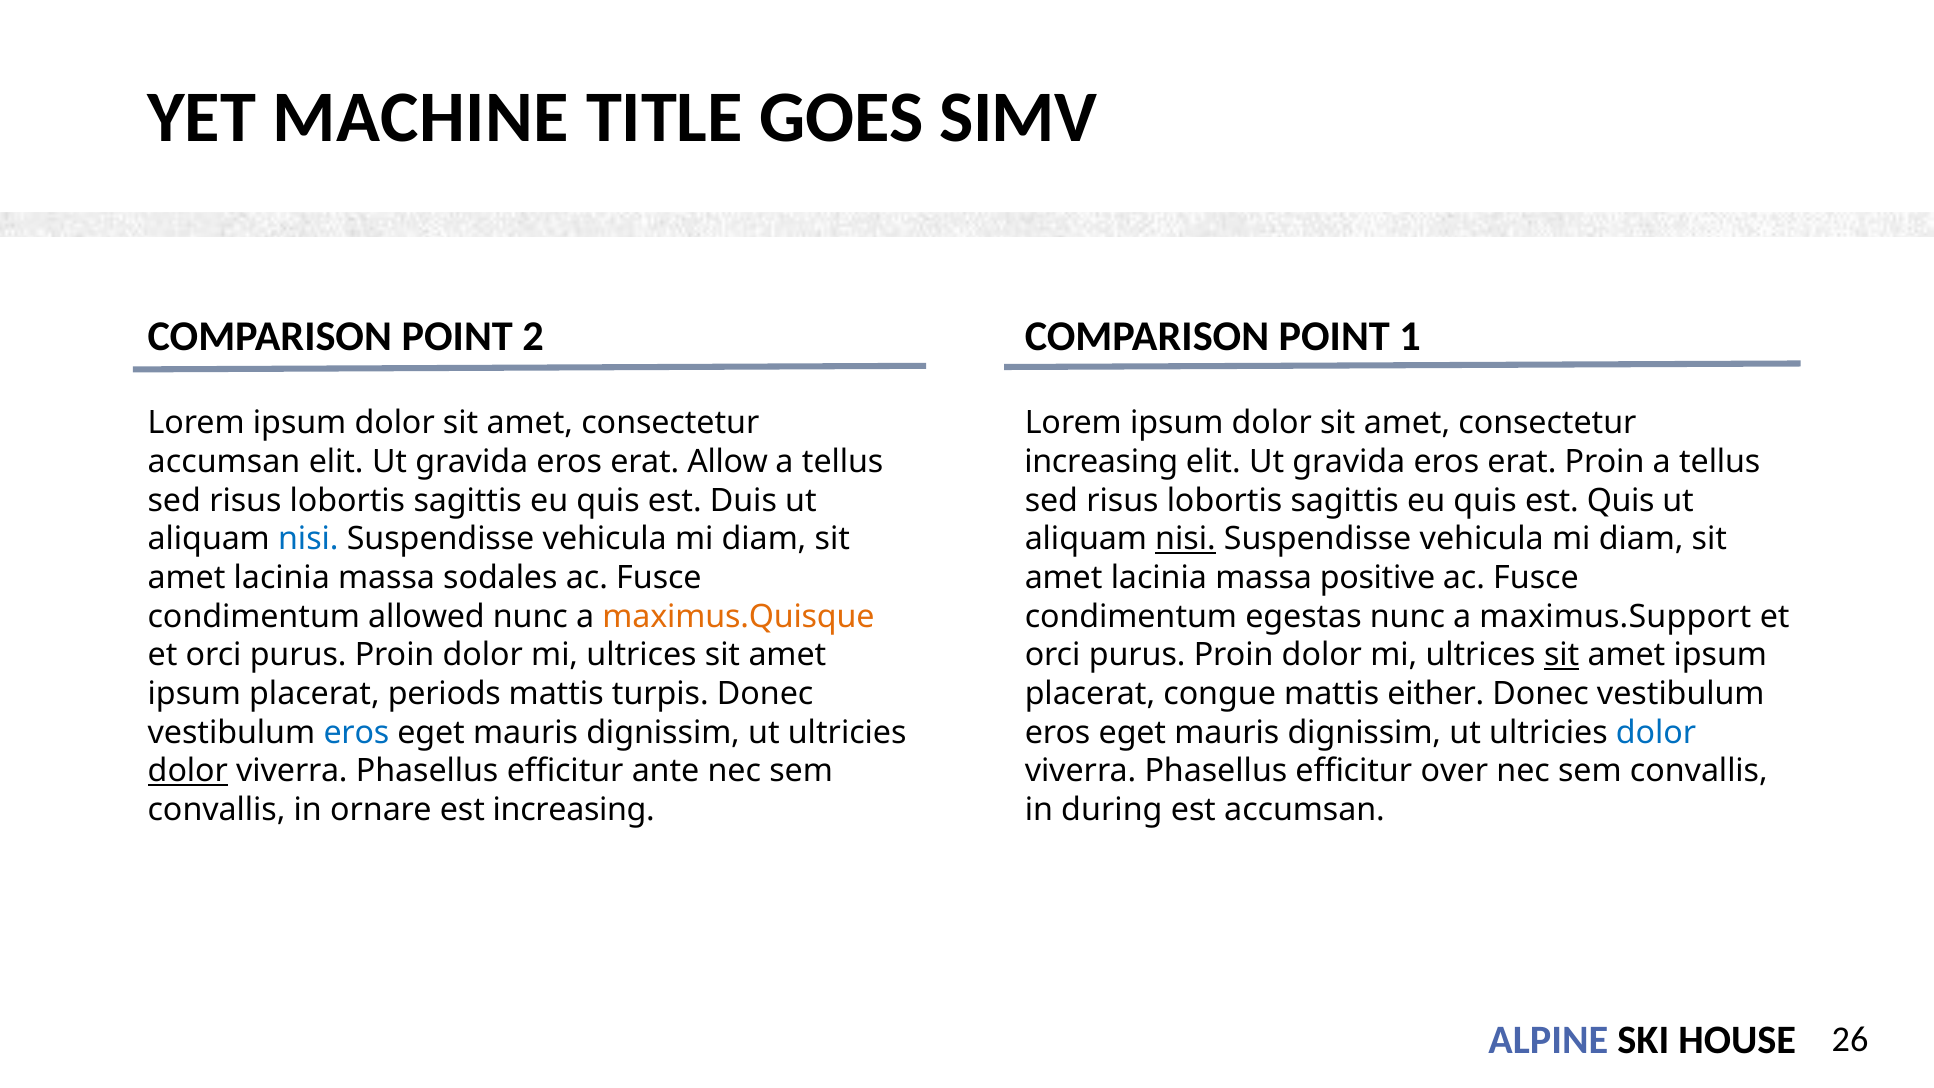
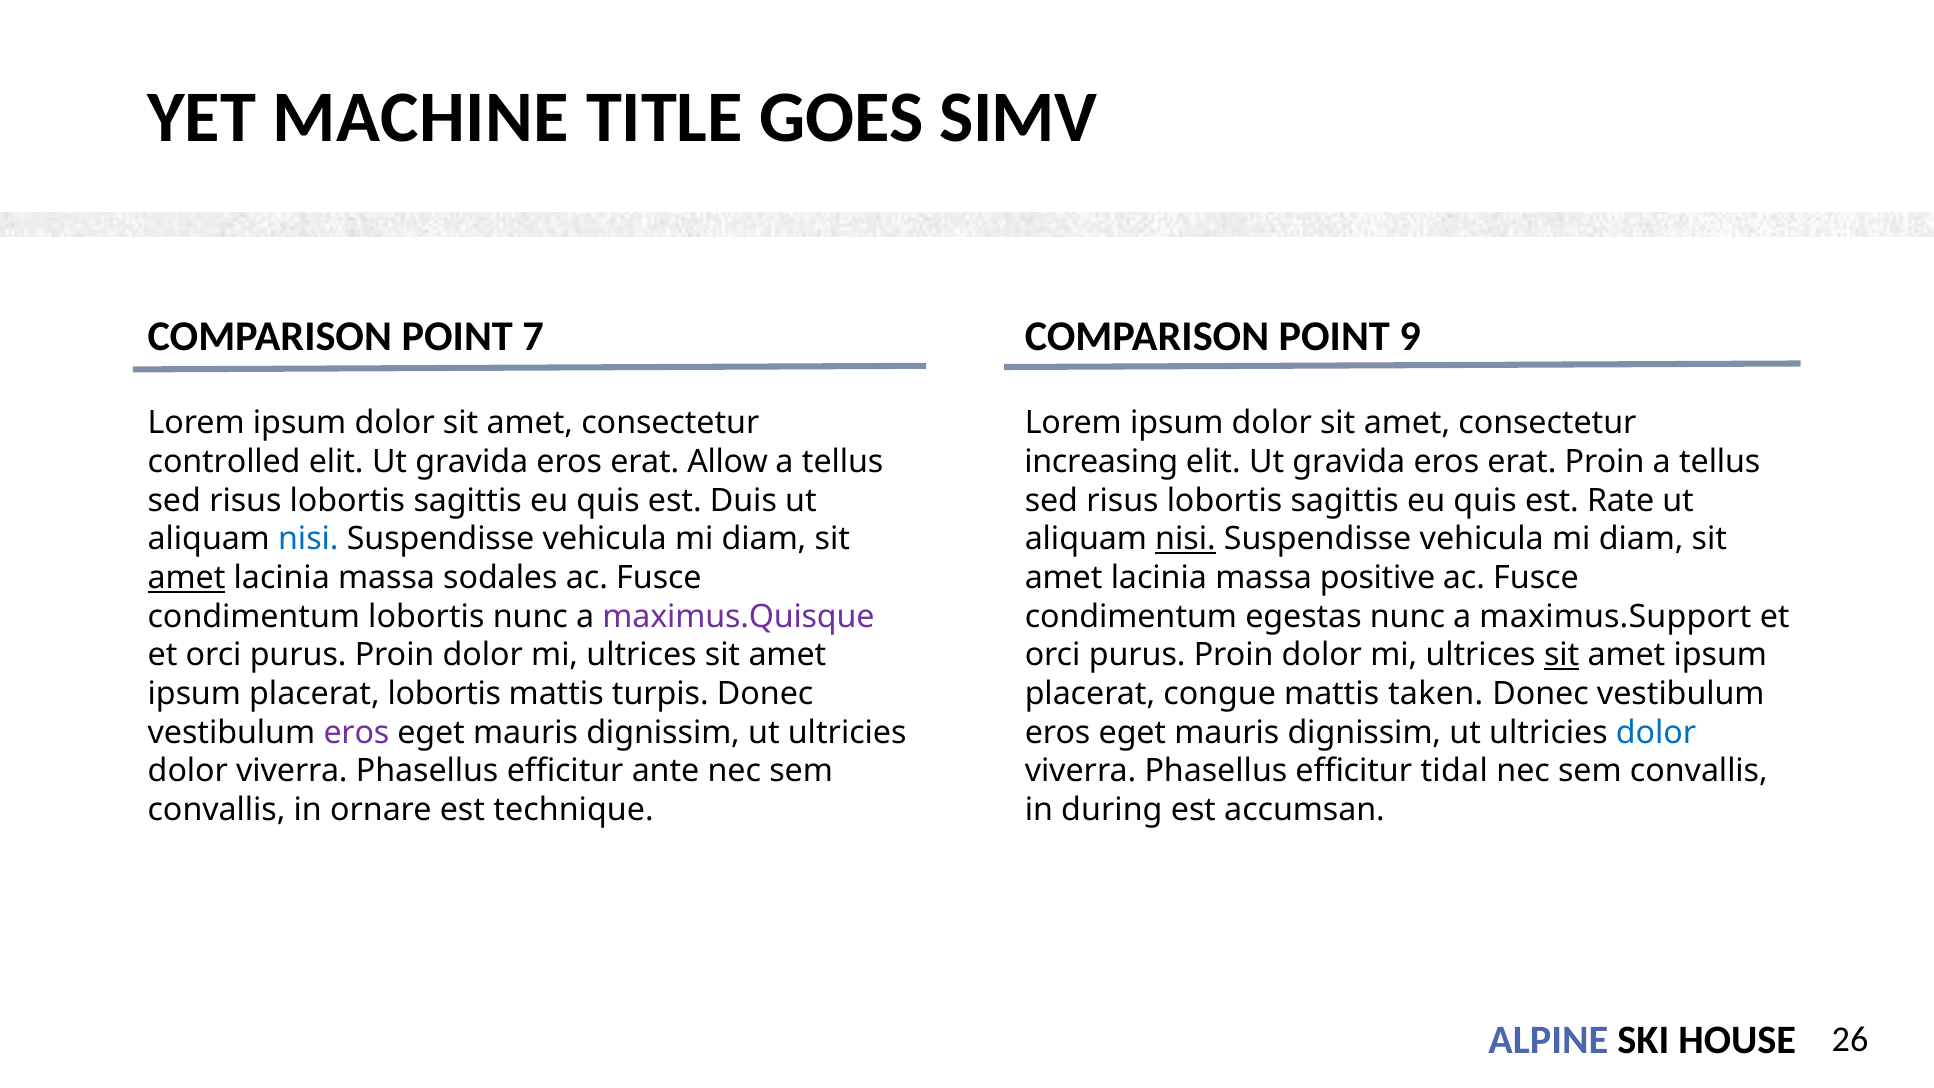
2: 2 -> 7 (533, 337)
1: 1 -> 9 (1410, 337)
accumsan: accumsan -> controlled (224, 462)
est Quis: Quis -> Rate (1621, 500)
amet underline: none -> present (187, 578)
condimentum allowed: allowed -> lobortis (426, 616)
maximus.Quisque colour: orange -> purple (738, 616)
placerat periods: periods -> lobortis (444, 694)
either: either -> taken (1436, 694)
eros colour: blue -> purple (356, 732)
dolor underline: present -> none (188, 771)
over: over -> tidal (1454, 771)
est increasing: increasing -> technique (574, 810)
